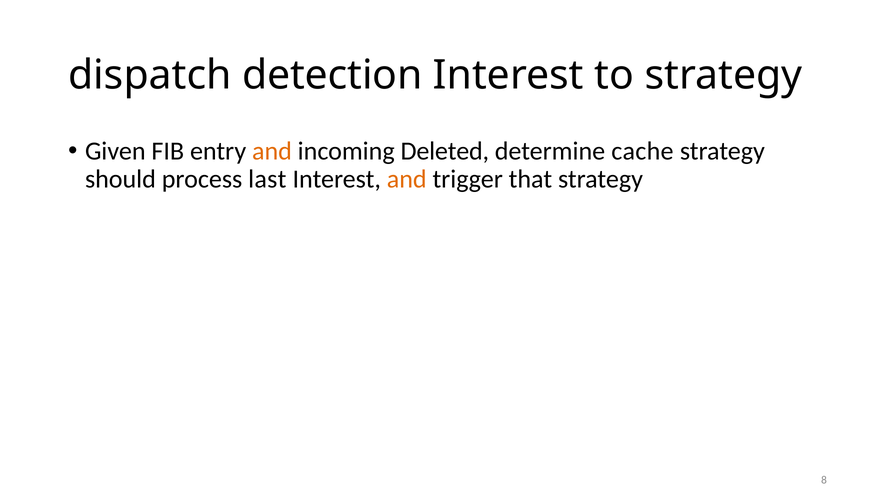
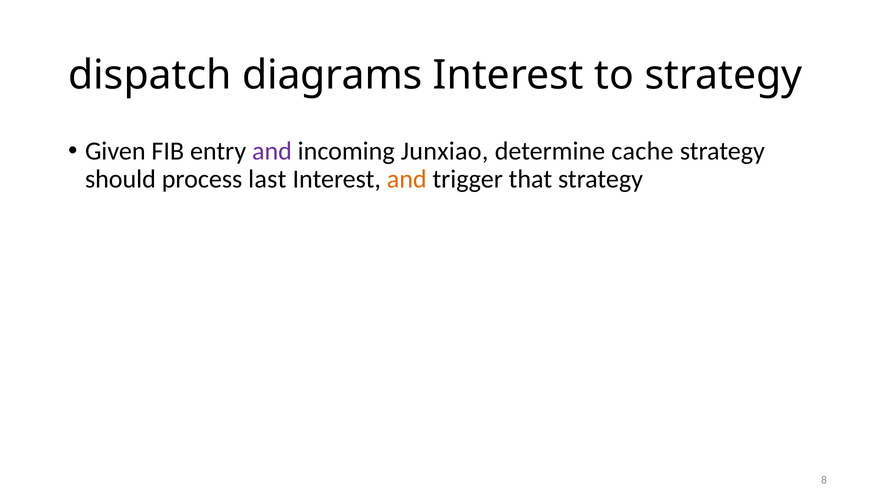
detection: detection -> diagrams (332, 75)
and colour: orange -> purple (272, 151)
Deleted: Deleted -> Junxiao (445, 151)
